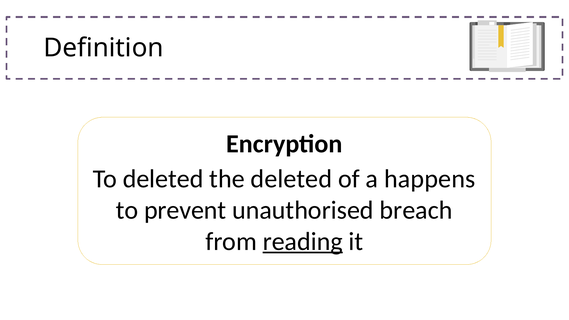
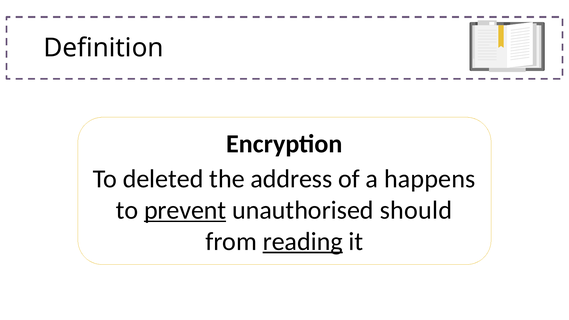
the deleted: deleted -> address (291, 179)
prevent underline: none -> present (185, 210)
breach: breach -> should (416, 210)
